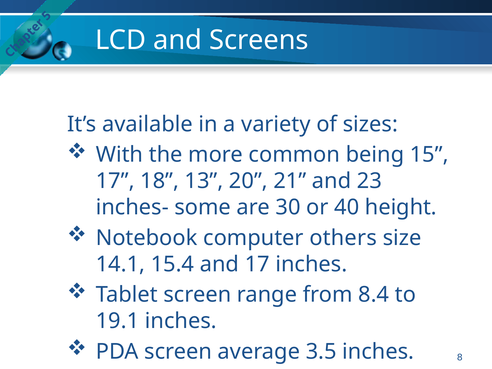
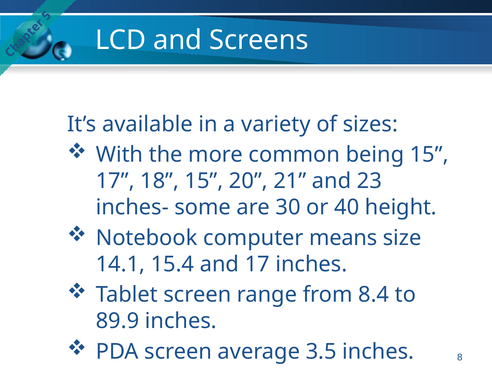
18 13: 13 -> 15 (204, 181)
others: others -> means (343, 238)
19.1: 19.1 -> 89.9 (117, 321)
